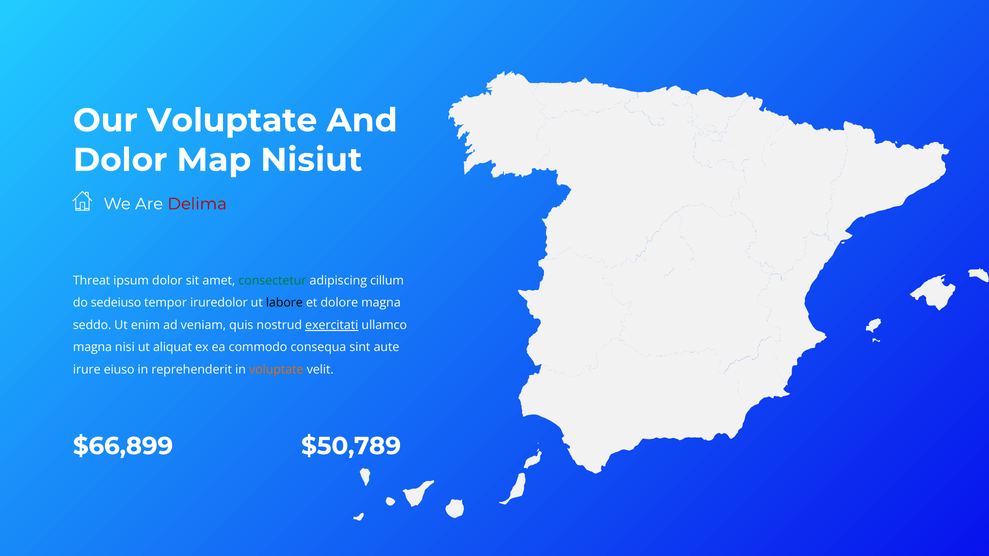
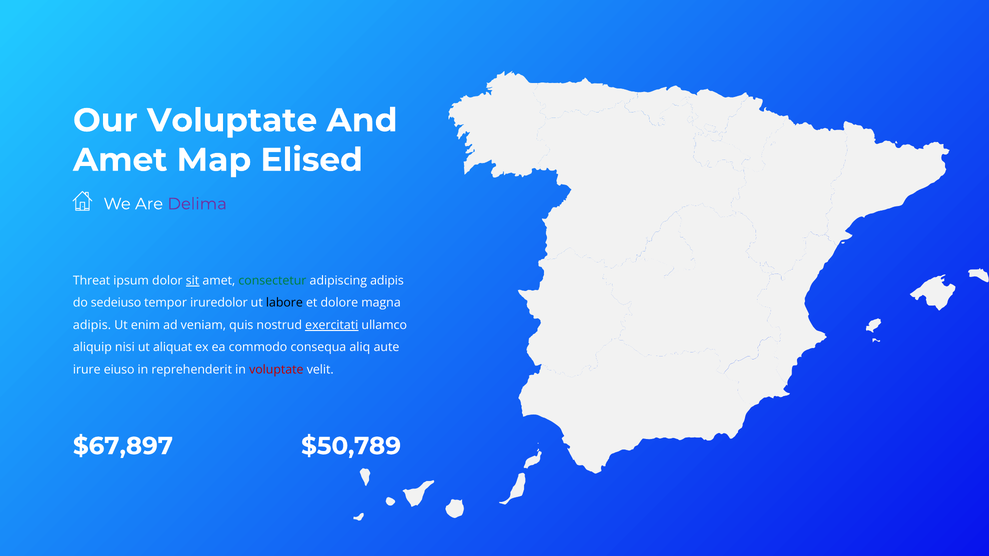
Dolor: Dolor -> Amet (120, 160)
Nisiut: Nisiut -> Elised (312, 160)
Delima colour: red -> purple (197, 204)
sit underline: none -> present (193, 281)
adipiscing cillum: cillum -> adipis (387, 281)
seddo: seddo -> adipis (92, 325)
magna: magna -> aliquip (92, 348)
sint: sint -> aliq (360, 348)
voluptate colour: orange -> red (276, 370)
$66,899: $66,899 -> $67,897 (123, 446)
